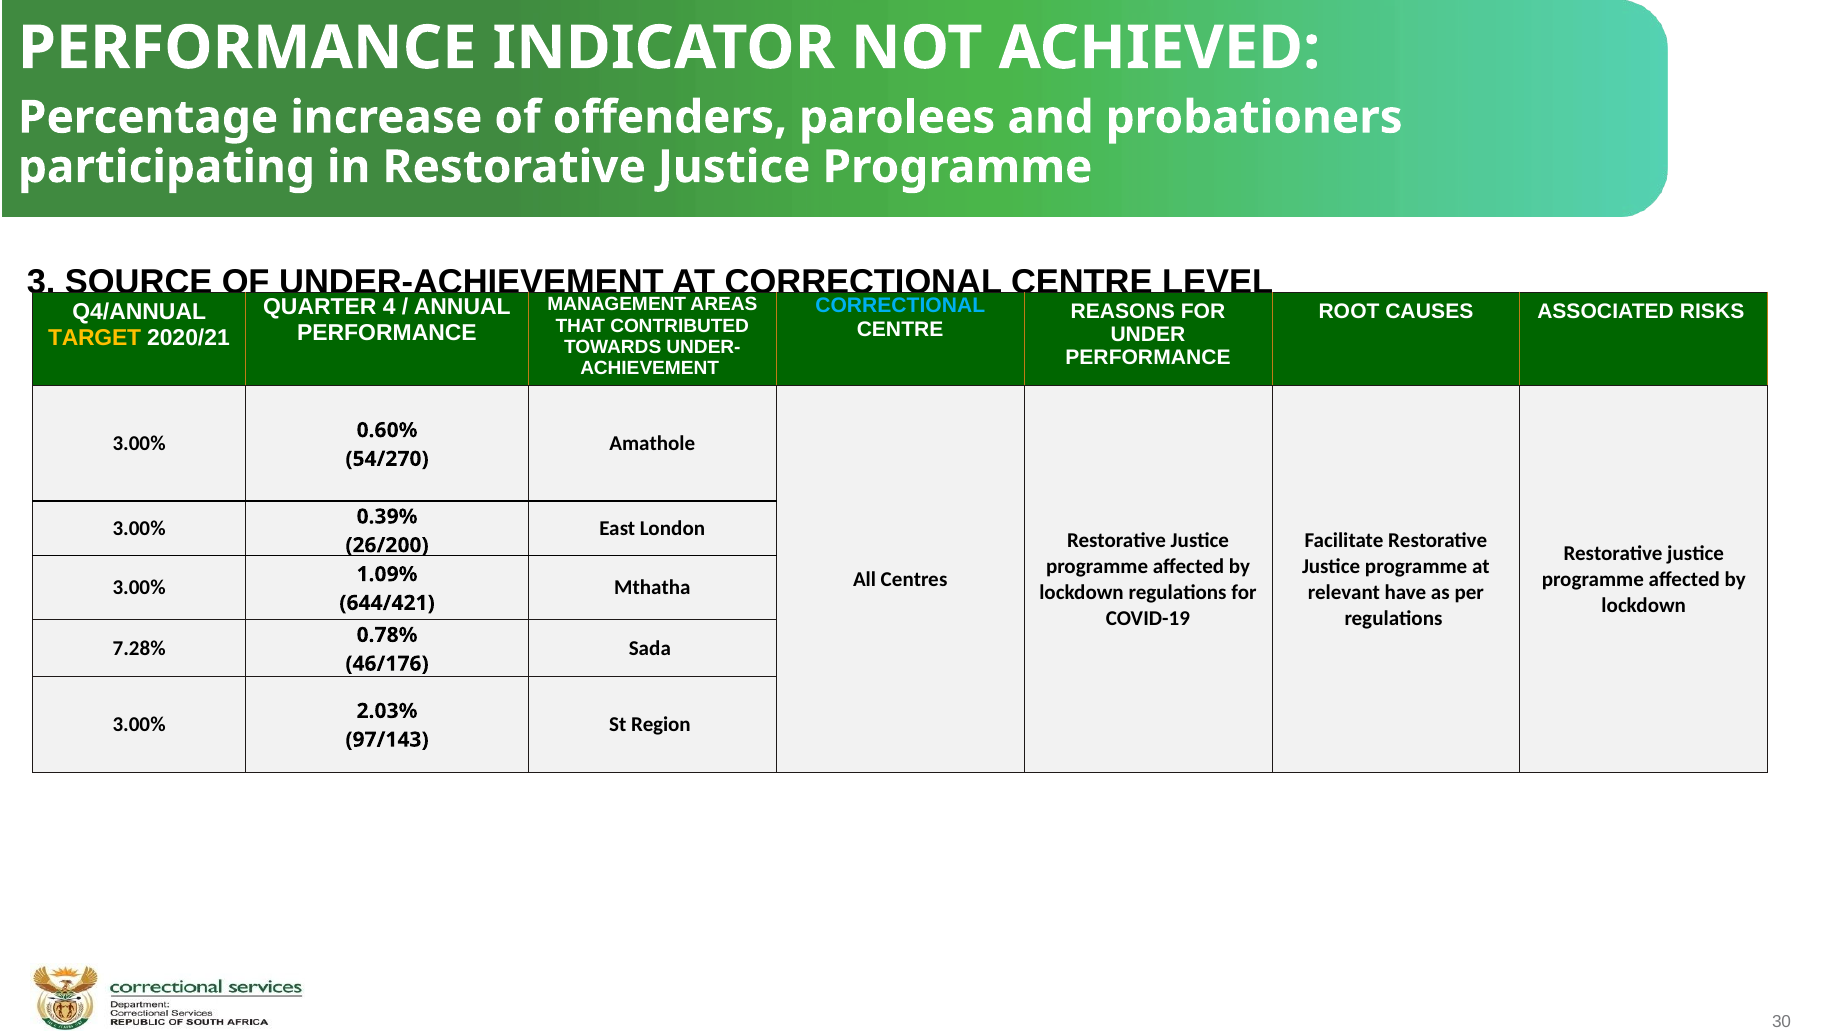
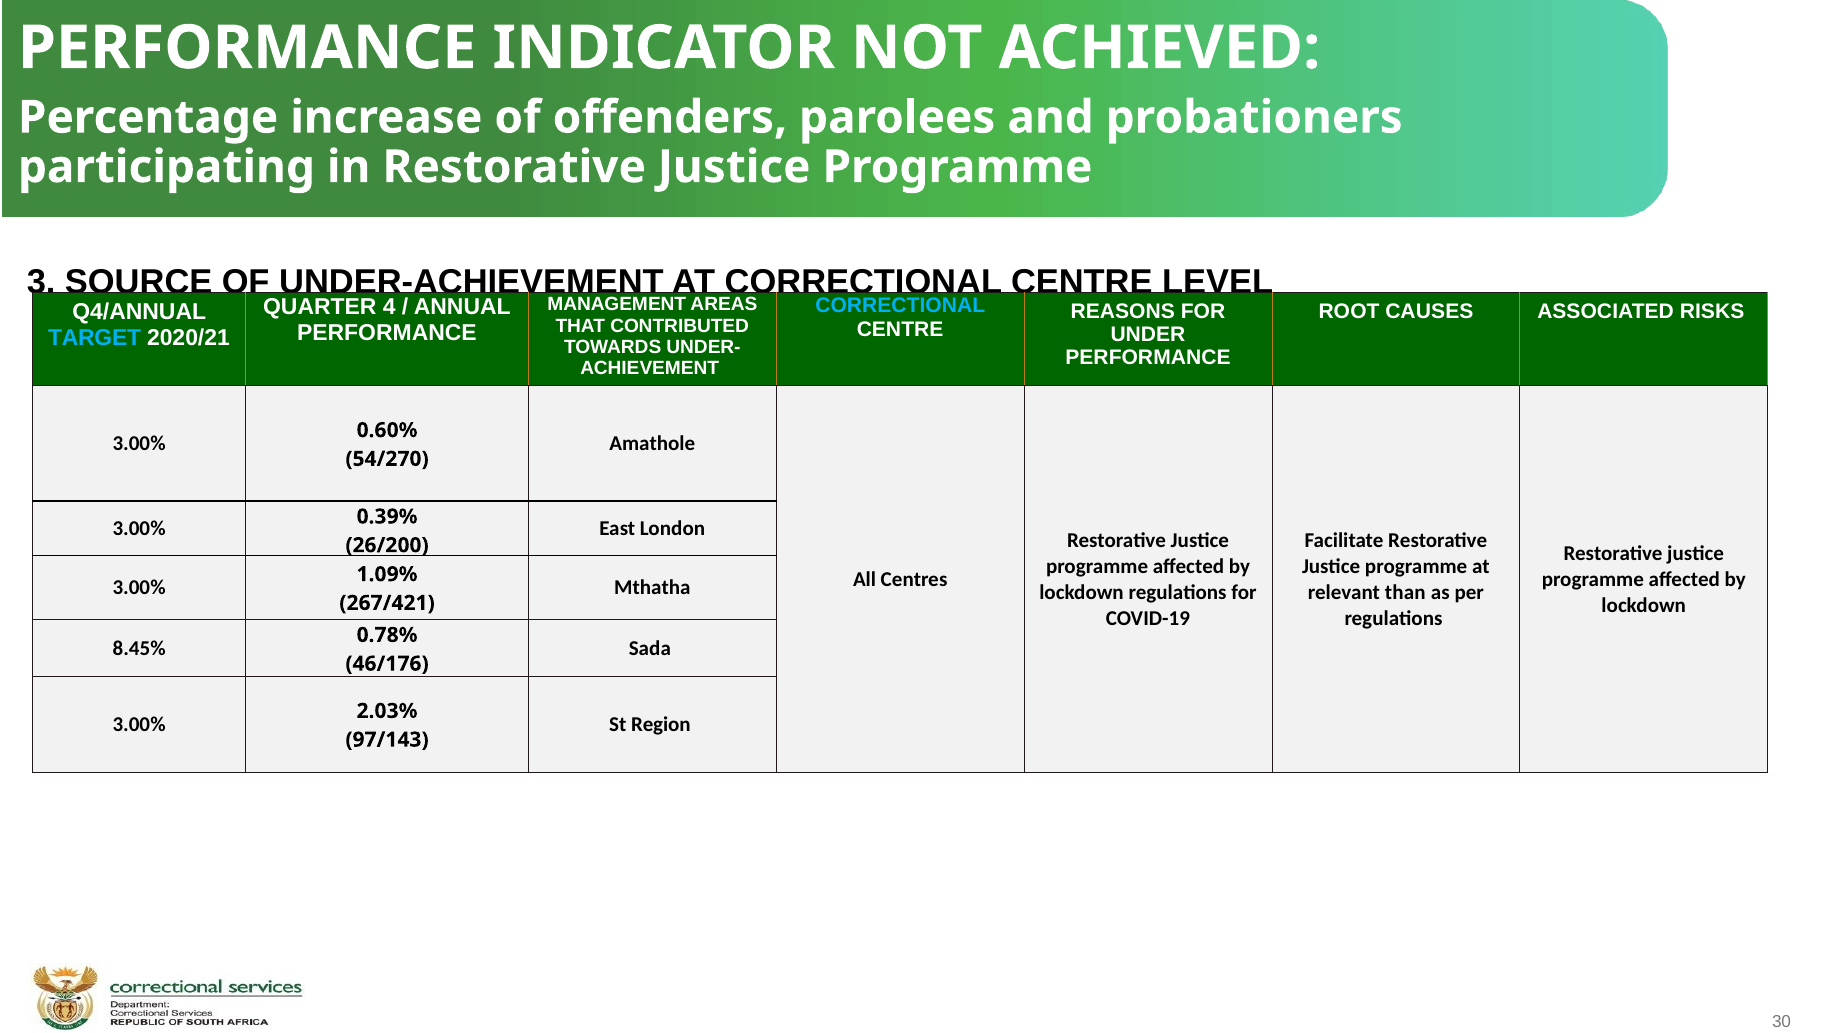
TARGET colour: yellow -> light blue (95, 338)
have: have -> than (1405, 592)
644/421: 644/421 -> 267/421 (387, 603)
7.28%: 7.28% -> 8.45% (139, 648)
